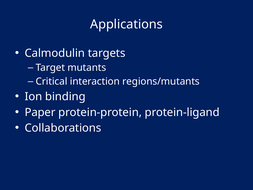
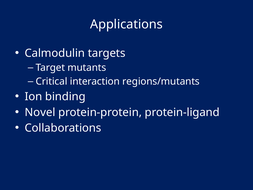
Paper: Paper -> Novel (40, 112)
